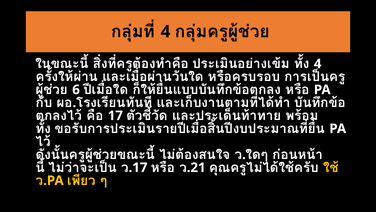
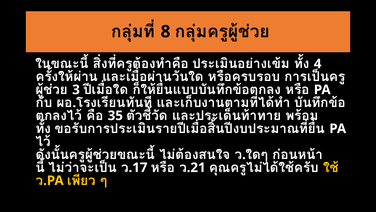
4: 4 -> 8 (166, 32)
6: 6 -> 3 (76, 90)
17: 17 -> 35 (115, 115)
